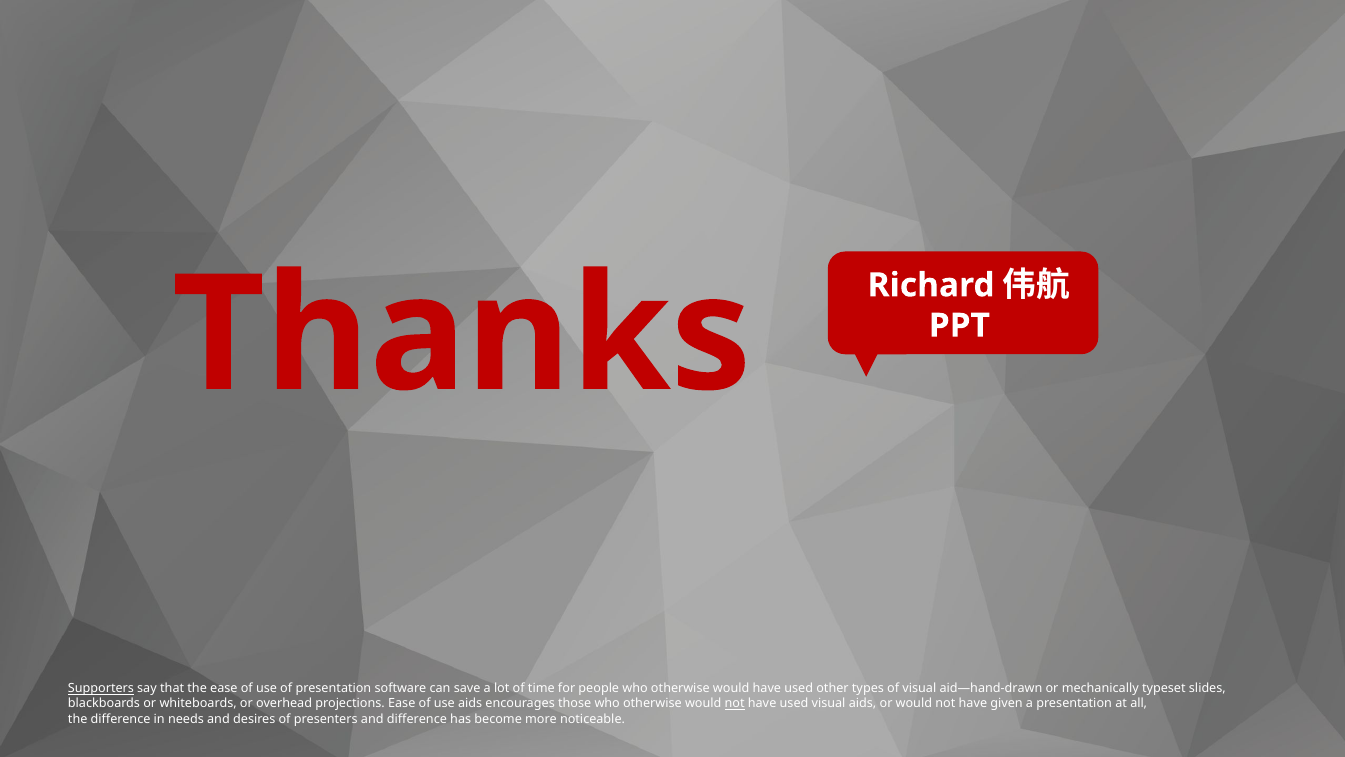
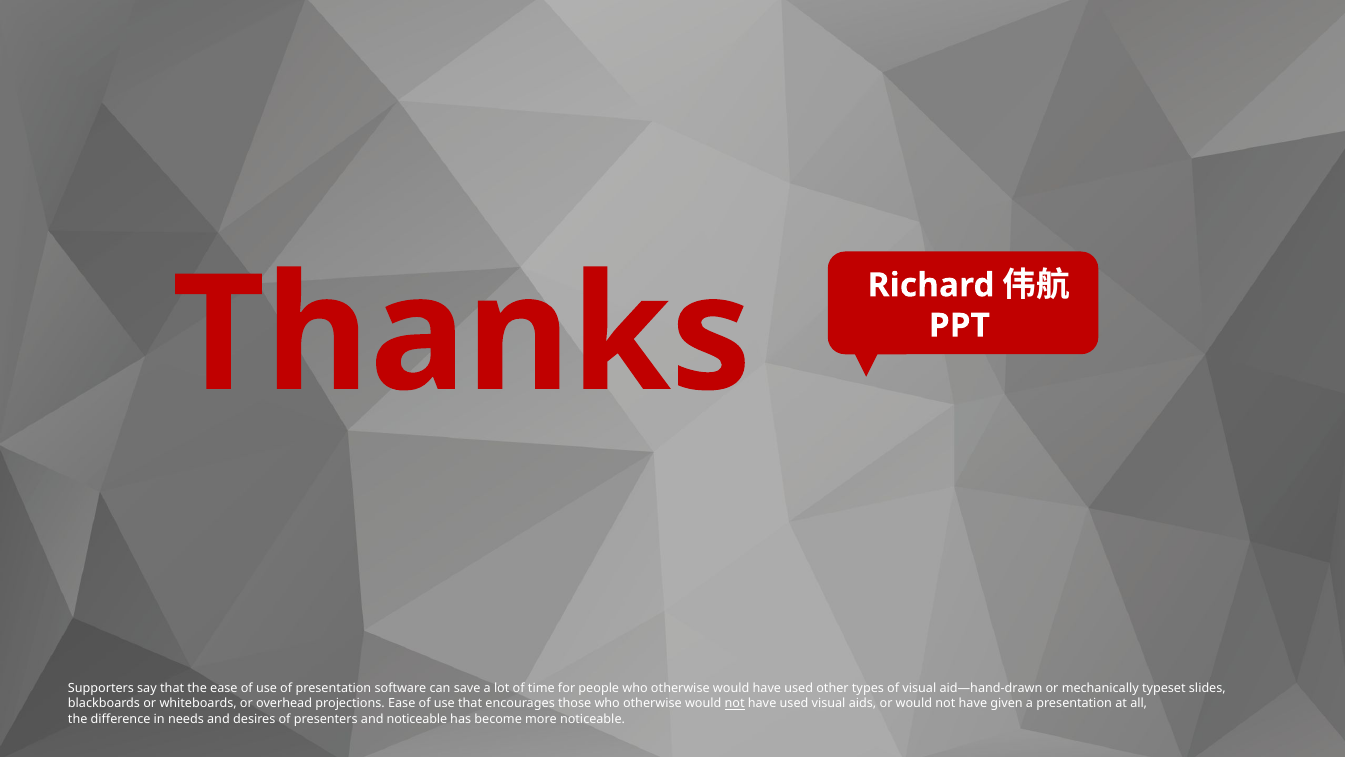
Supporters underline: present -> none (101, 688)
use aids: aids -> that (470, 703)
and difference: difference -> noticeable (417, 718)
